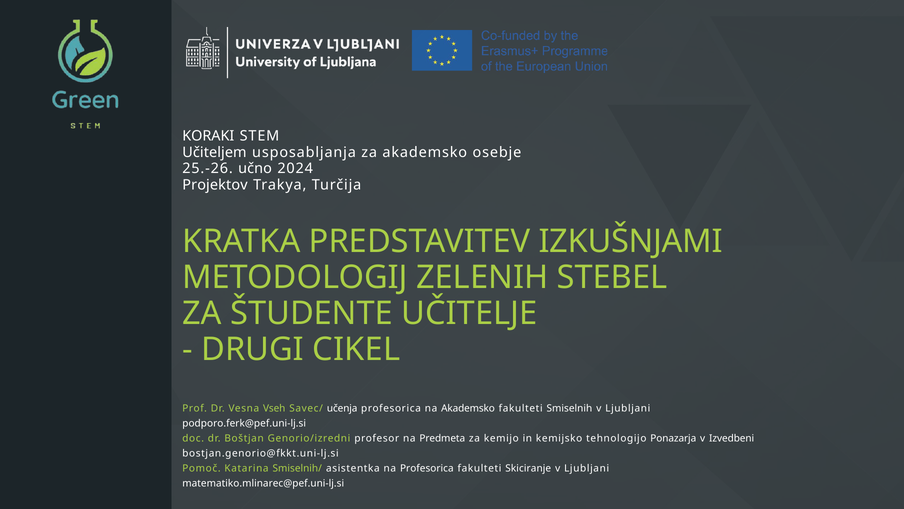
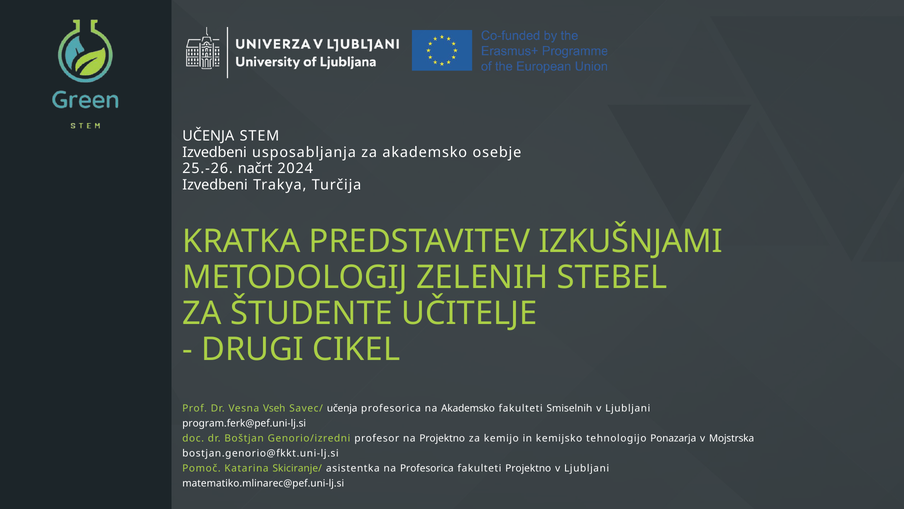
KORAKI: KORAKI -> UČENJA (208, 136)
Učiteljem: Učiteljem -> Izvedbeni (215, 152)
učno: učno -> načrt (255, 168)
Projektov: Projektov -> Izvedbeni (215, 185)
podporo.ferk@pef.uni-lj.si: podporo.ferk@pef.uni-lj.si -> program.ferk@pef.uni-lj.si (244, 423)
na Predmeta: Predmeta -> Projektno (442, 438)
Izvedbeni: Izvedbeni -> Mojstrska (732, 438)
Smiselnih/: Smiselnih/ -> Skiciranje/ (297, 468)
fakulteti Skiciranje: Skiciranje -> Projektno (528, 468)
